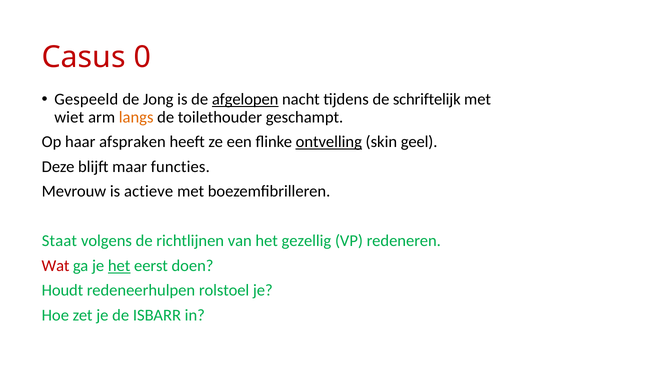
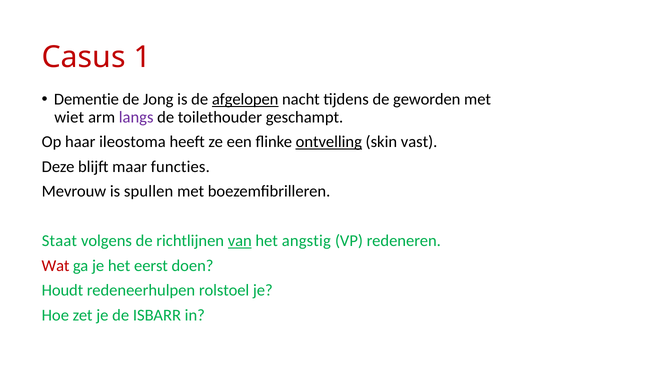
0: 0 -> 1 (142, 57)
Gespeeld: Gespeeld -> Dementie (86, 100)
schriftelijk: schriftelijk -> geworden (427, 100)
langs colour: orange -> purple (136, 117)
afspraken: afspraken -> ileostoma (132, 142)
geel: geel -> vast (419, 142)
actieve: actieve -> spullen (149, 192)
van underline: none -> present (240, 241)
gezellig: gezellig -> angstig (306, 241)
het underline: present -> none (119, 266)
